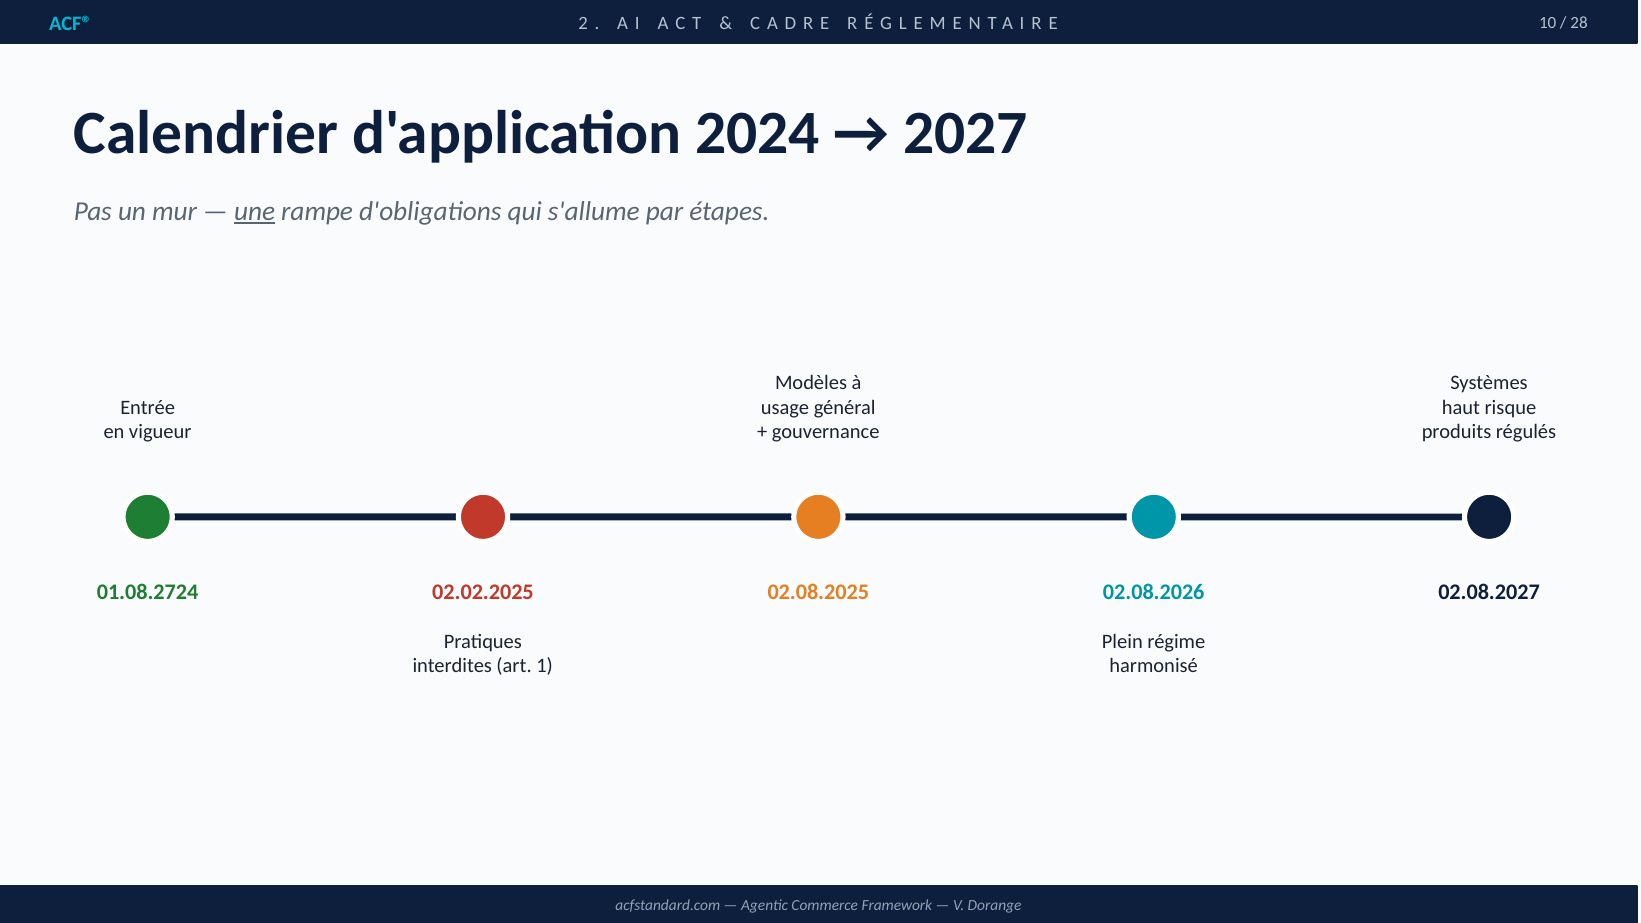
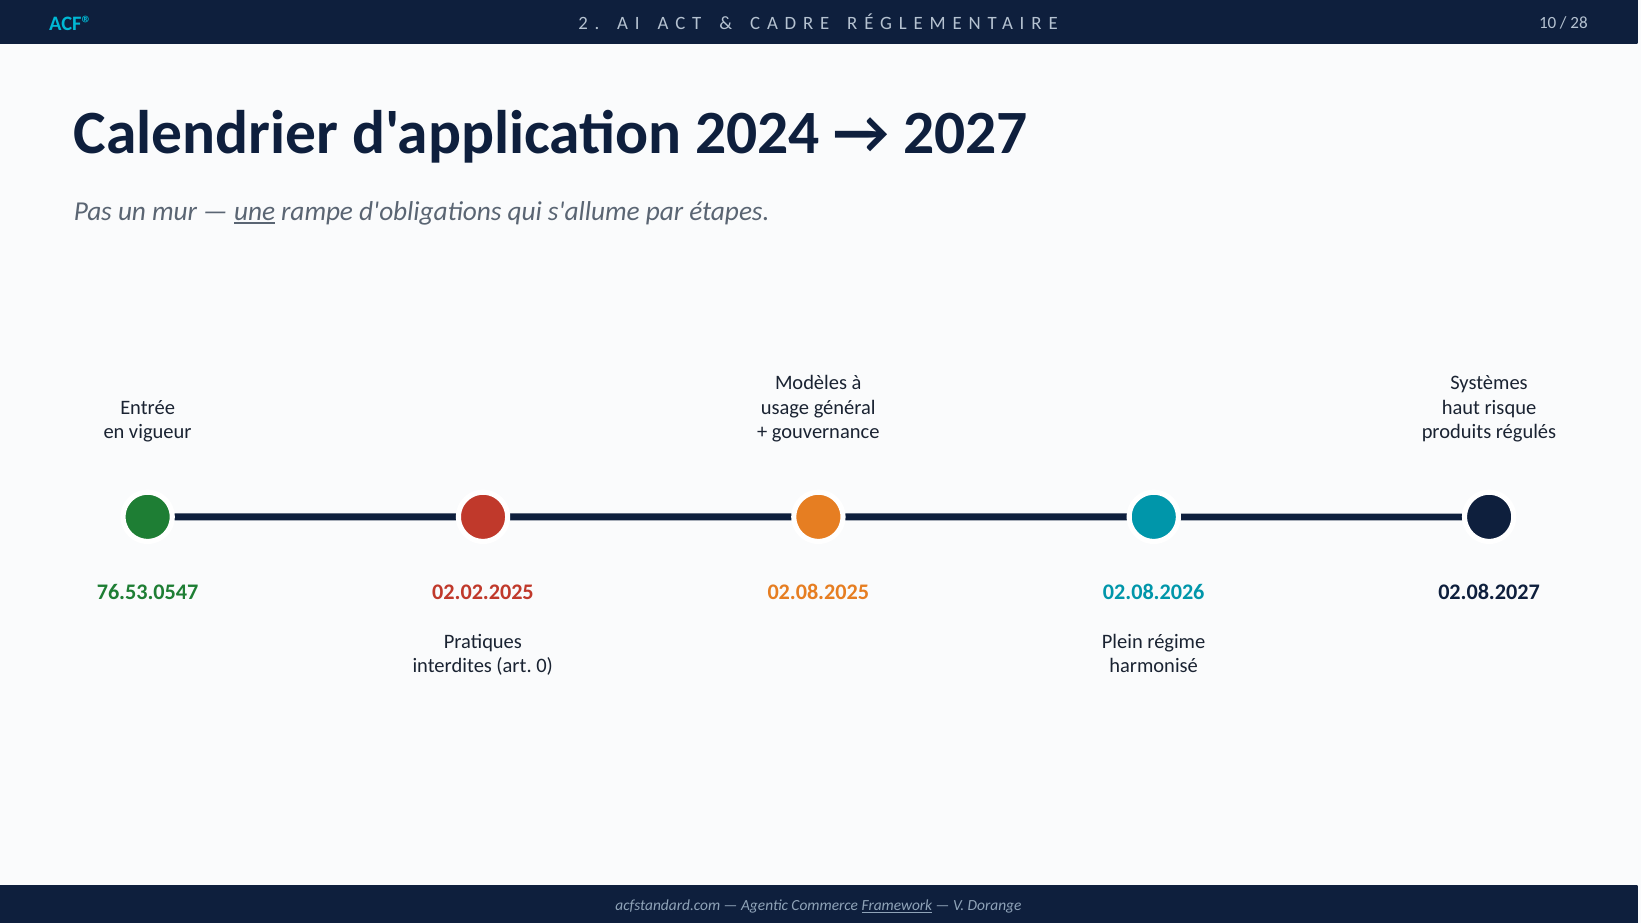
01.08.2724: 01.08.2724 -> 76.53.0547 (148, 592)
1: 1 -> 0 (545, 666)
Framework underline: none -> present (897, 906)
